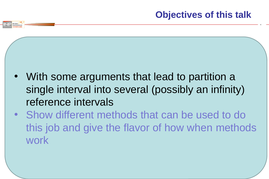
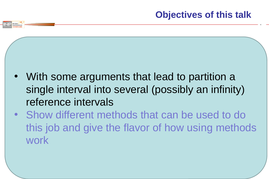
when: when -> using (200, 128)
